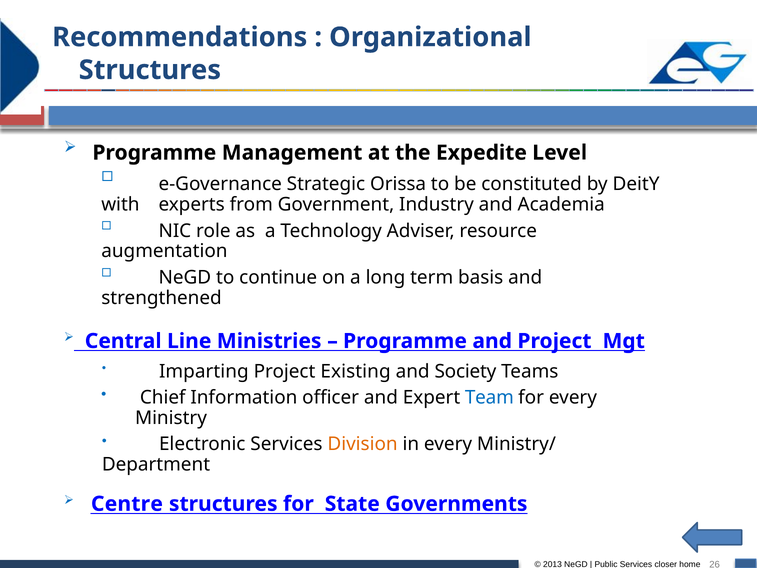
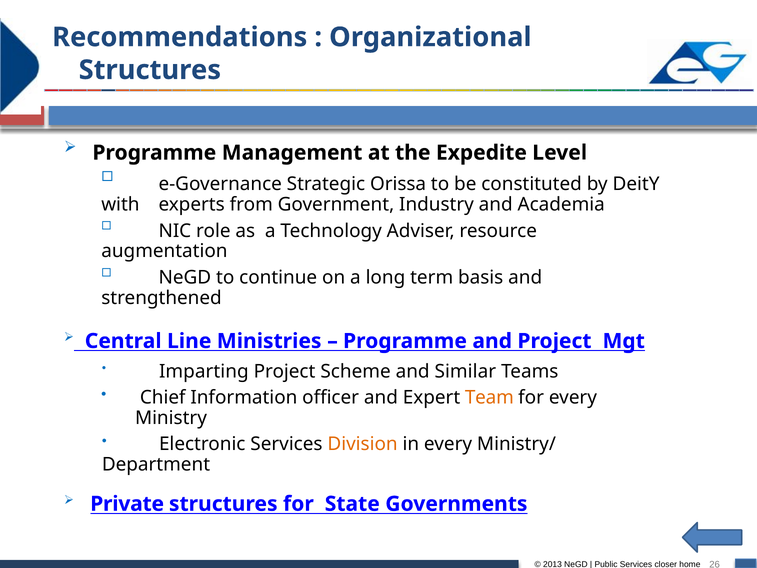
Existing: Existing -> Scheme (356, 371)
Society: Society -> Similar (465, 371)
Team colour: blue -> orange (489, 397)
Centre: Centre -> Private (127, 504)
